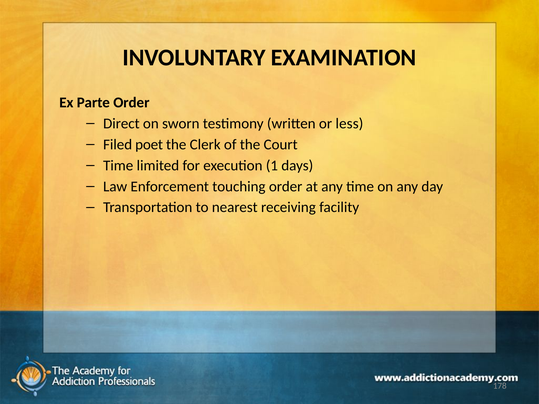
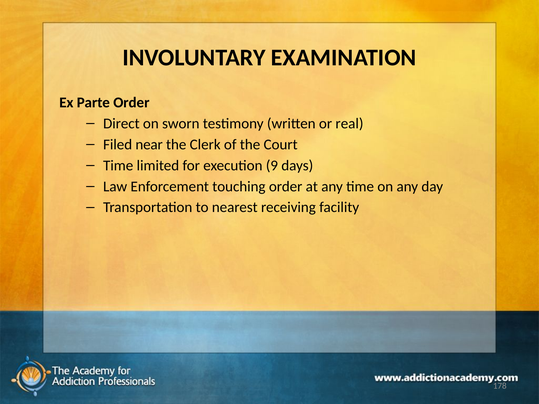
less: less -> real (349, 124)
poet: poet -> near (149, 145)
1: 1 -> 9 (272, 166)
